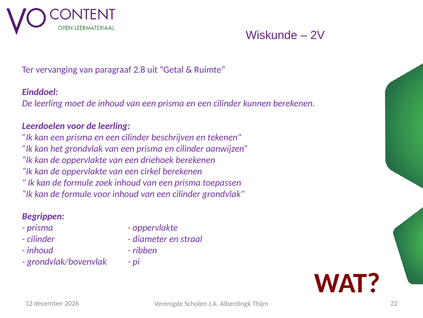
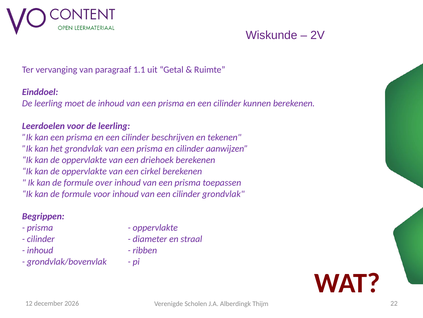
2.8: 2.8 -> 1.1 (139, 69)
zoek: zoek -> over (104, 182)
